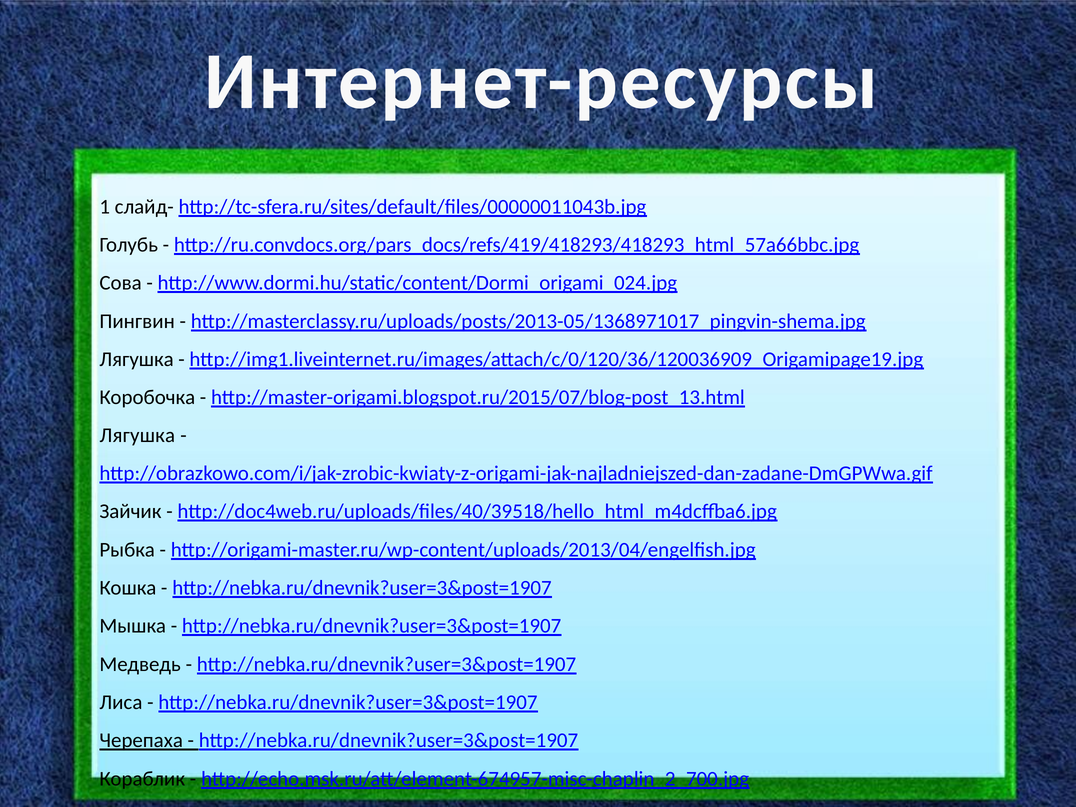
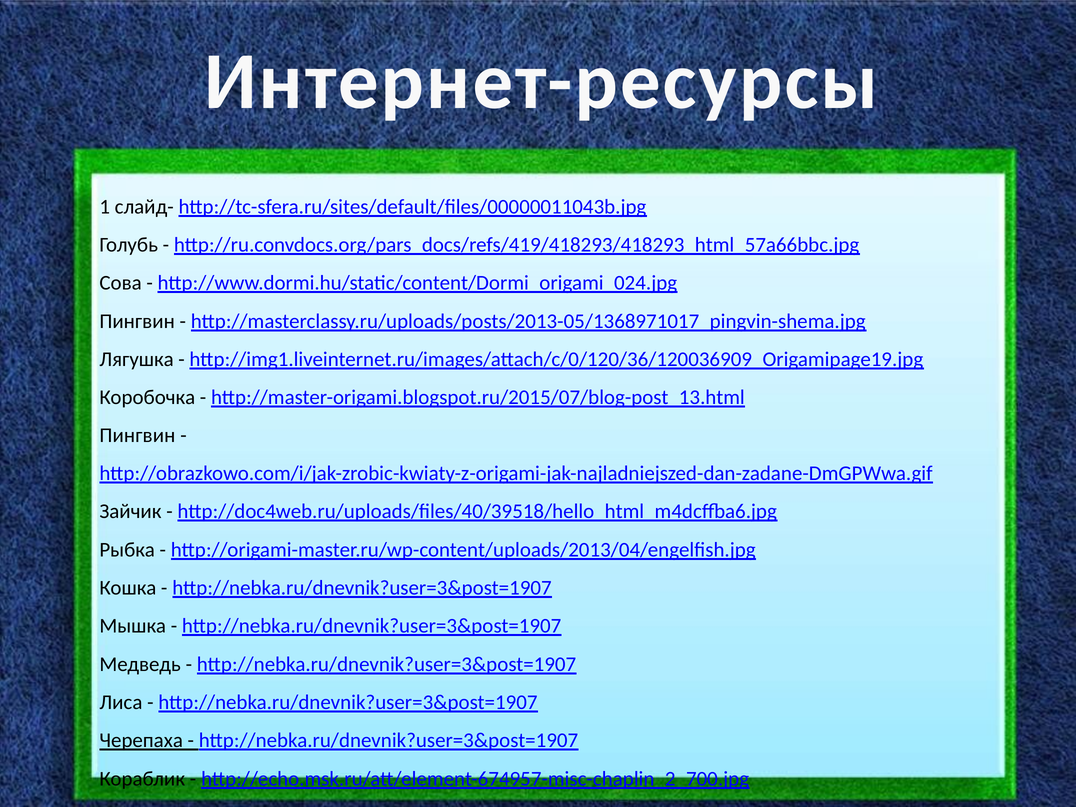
Лягушка: Лягушка -> Пингвин (137, 436)
